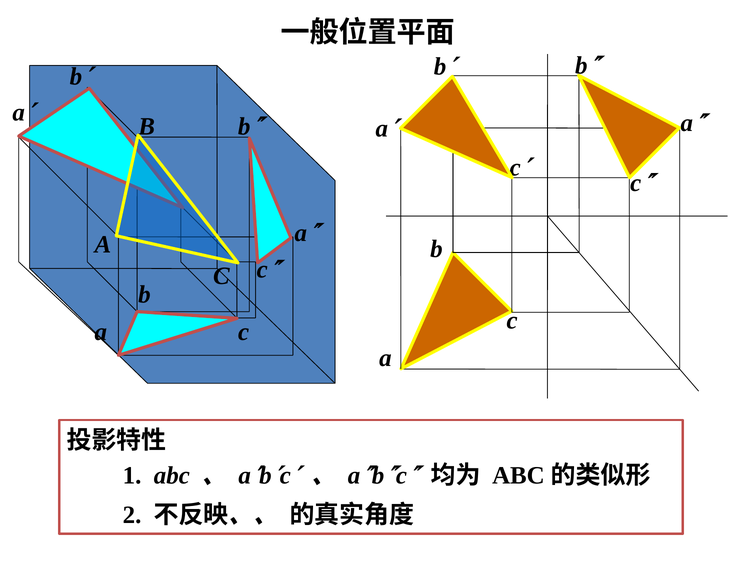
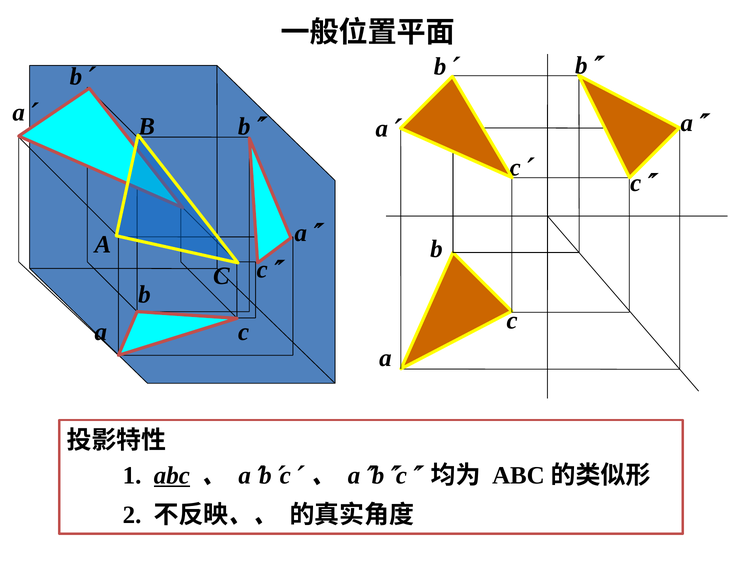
abc underline: none -> present (172, 475)
